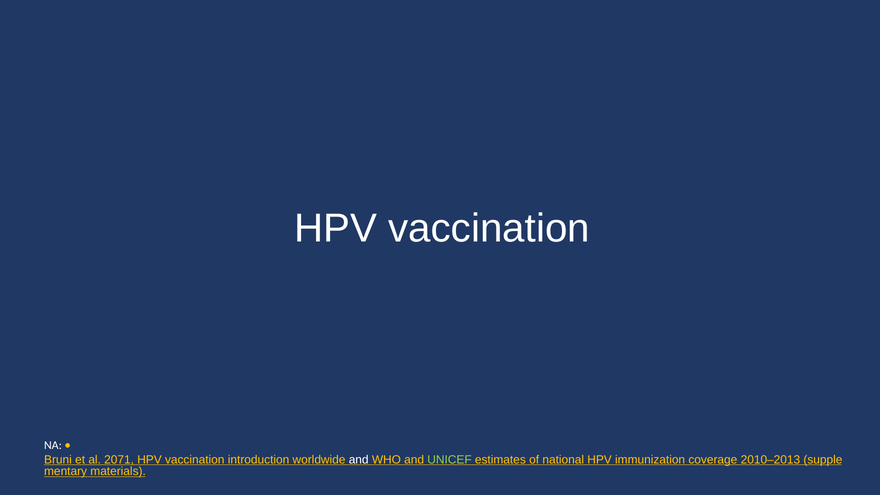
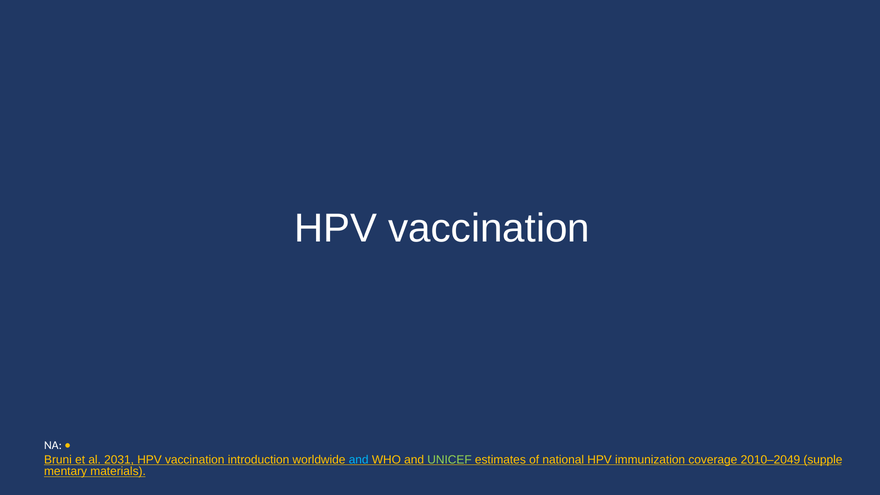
2071: 2071 -> 2031 (119, 460)
and colour: white -> light blue (359, 460)
2010–2013: 2010–2013 -> 2010–2049 (770, 460)
